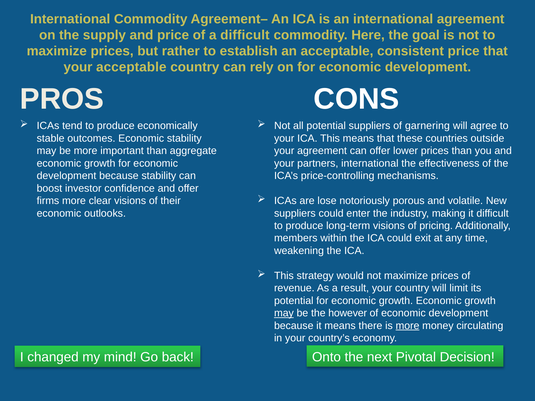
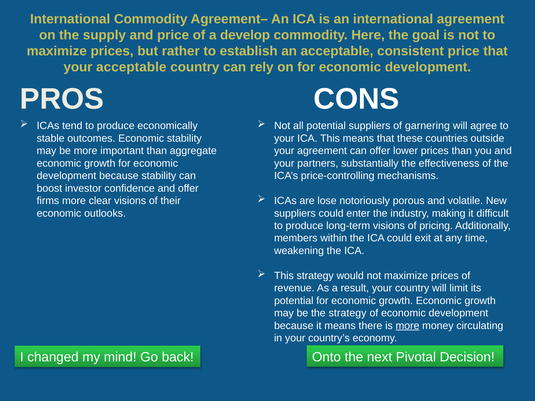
a difficult: difficult -> develop (245, 35)
partners international: international -> substantially (370, 163)
may underline: present -> none (284, 313)
the however: however -> strategy (348, 313)
